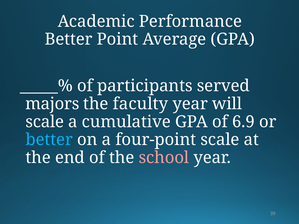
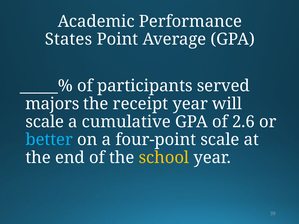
Better: Better -> States (68, 39)
faculty: faculty -> receipt (140, 104)
6.9: 6.9 -> 2.6 (243, 122)
school colour: pink -> yellow (164, 158)
